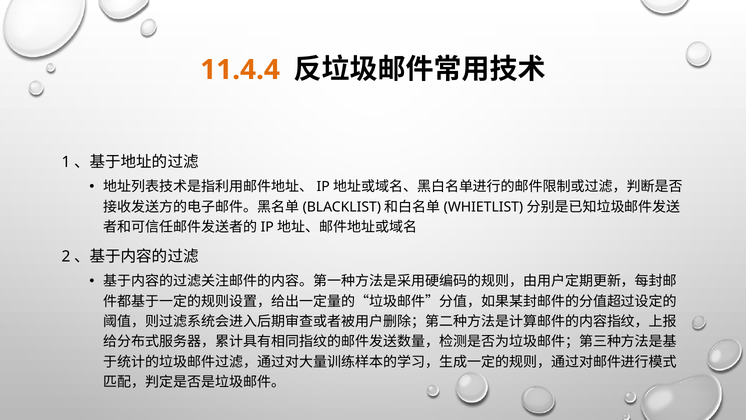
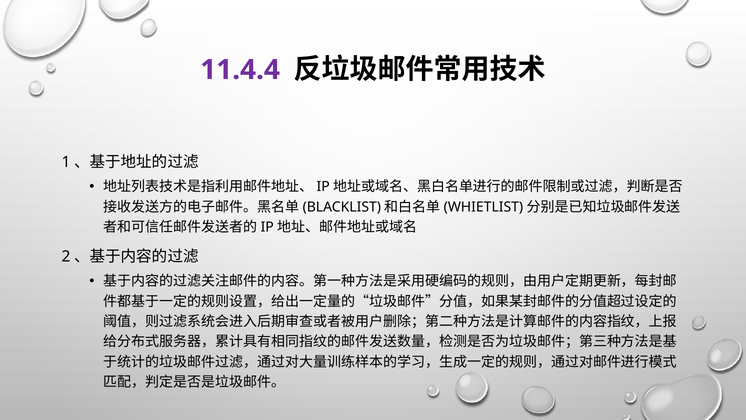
11.4.4 colour: orange -> purple (240, 70)
